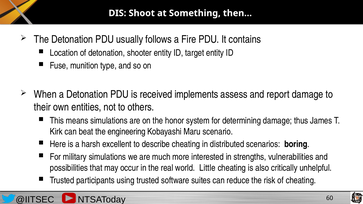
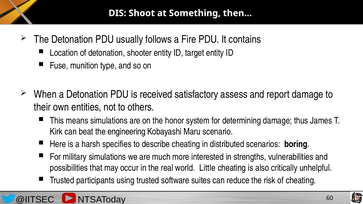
implements: implements -> satisfactory (196, 95)
excellent: excellent -> specifies (117, 144)
